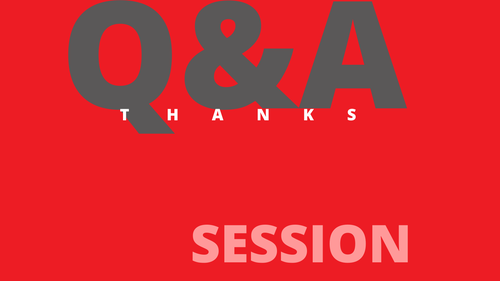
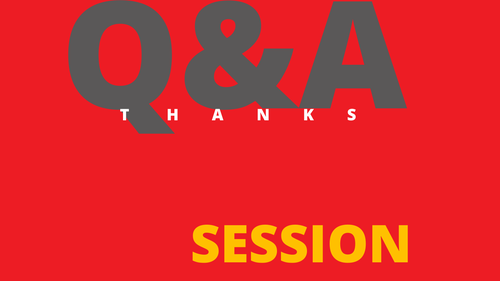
SESSION colour: pink -> yellow (301, 246)
